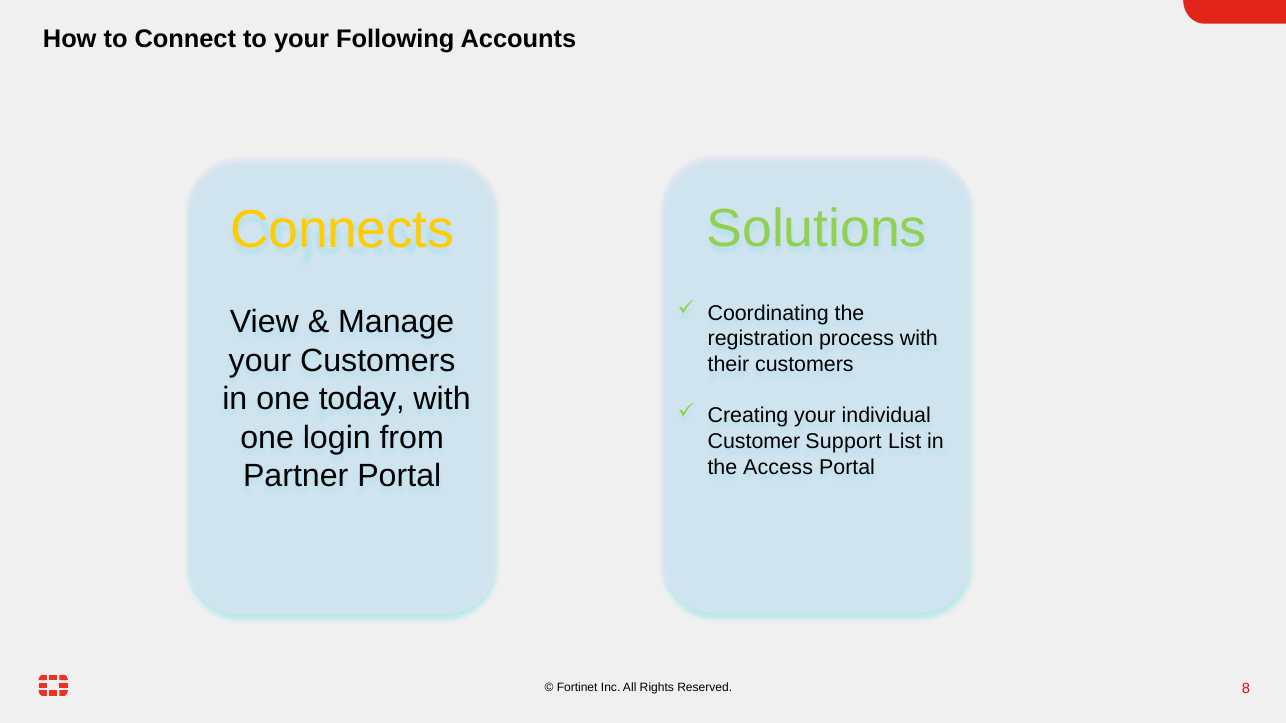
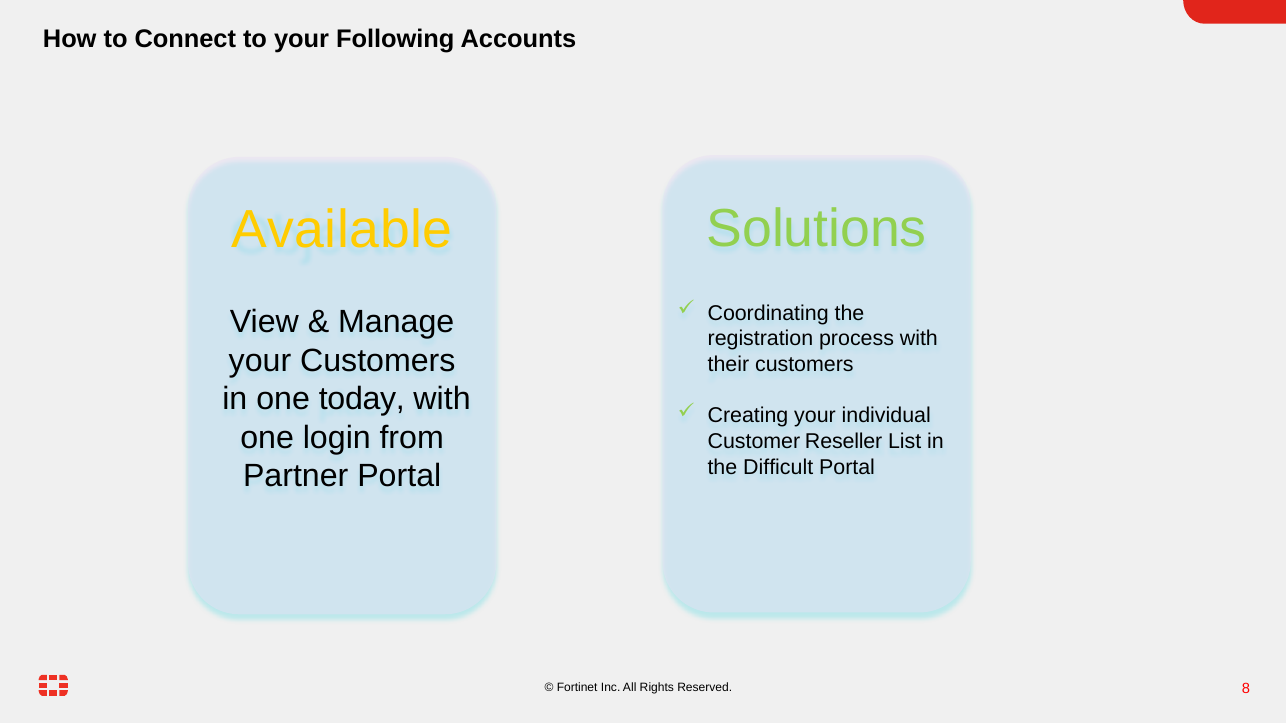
Connects: Connects -> Available (342, 230)
Support: Support -> Reseller (844, 442)
Access: Access -> Difficult (778, 467)
